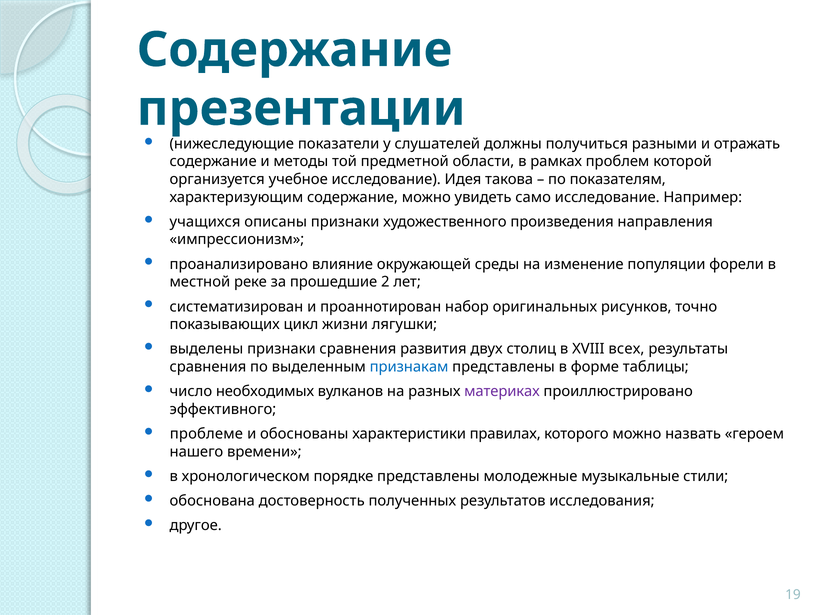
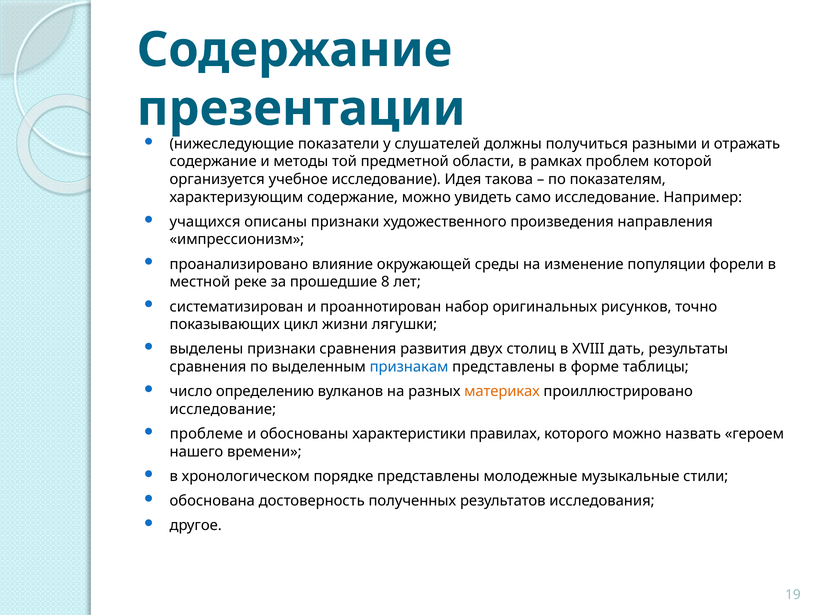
2: 2 -> 8 (385, 282)
всех: всех -> дать (627, 349)
необходимых: необходимых -> определению (265, 391)
материках colour: purple -> orange (502, 391)
эффективного: эффективного -> исследование (223, 409)
